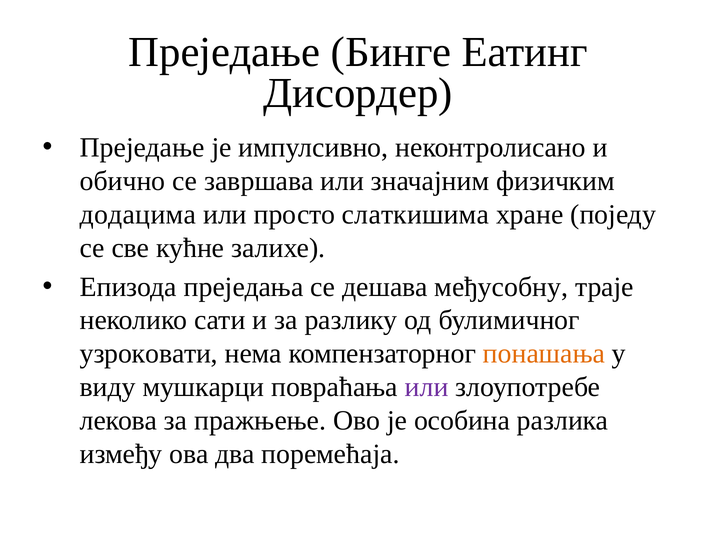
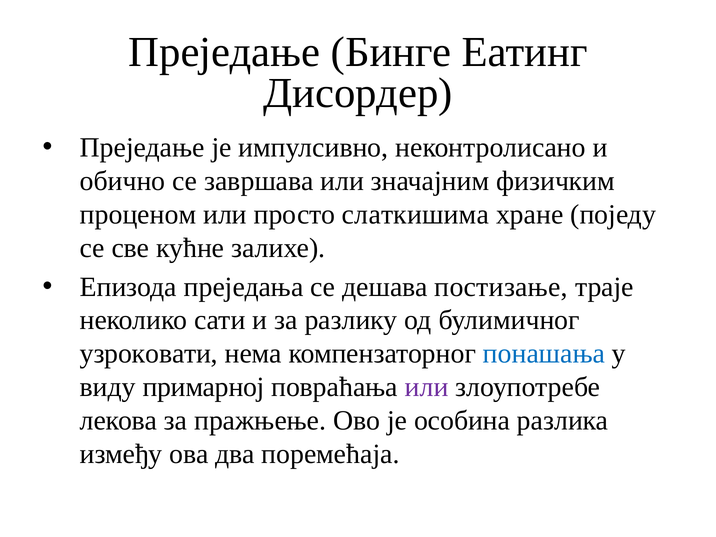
додацима: додацима -> проценом (138, 214)
међусобну: међусобну -> постизање (501, 287)
понашања colour: orange -> blue (544, 354)
мушкарци: мушкарци -> примарној (204, 387)
